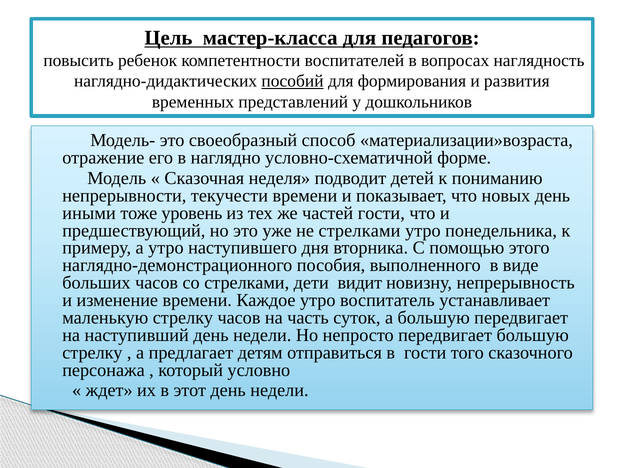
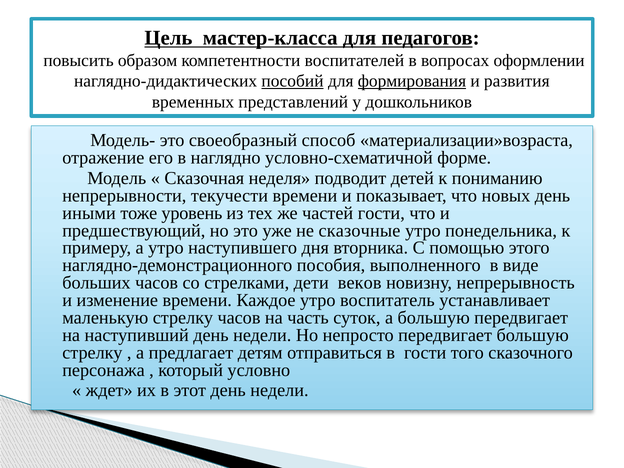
ребенок: ребенок -> образом (148, 60)
наглядность: наглядность -> оформлении (539, 60)
формирования underline: none -> present (412, 81)
не стрелками: стрелками -> сказочные (360, 231)
видит: видит -> веков (360, 283)
